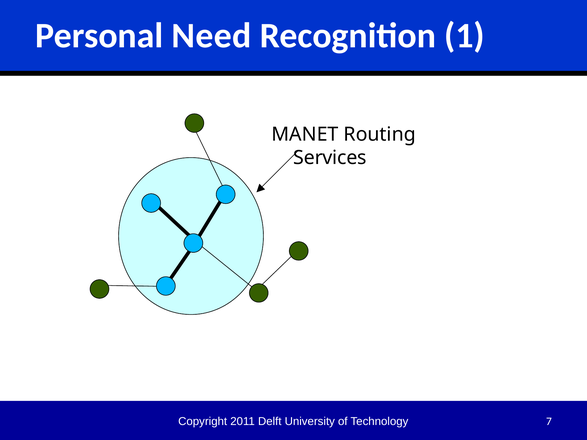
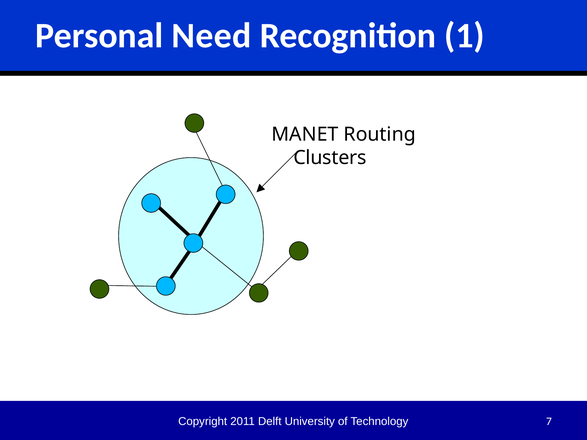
Services: Services -> Clusters (330, 158)
